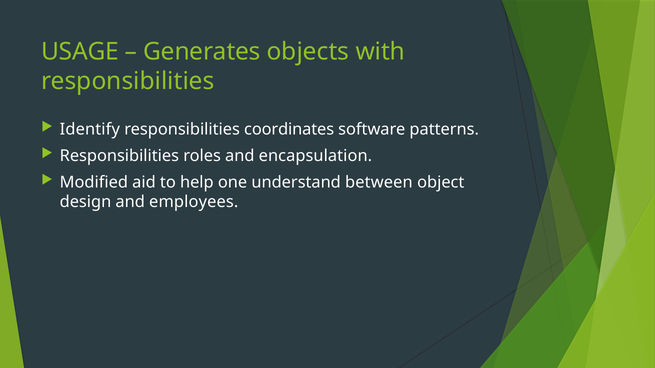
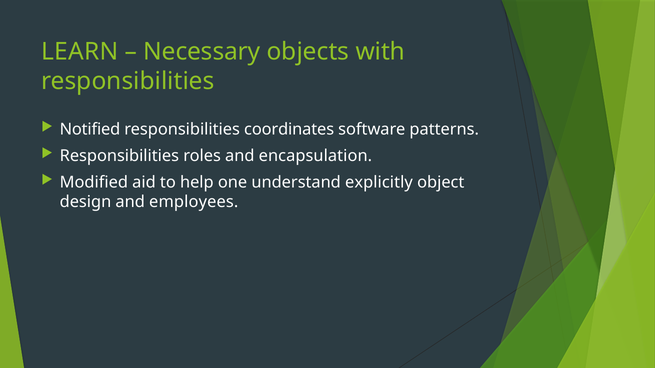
USAGE: USAGE -> LEARN (80, 52)
Generates: Generates -> Necessary (202, 52)
Identify: Identify -> Notified (90, 130)
between: between -> explicitly (379, 182)
